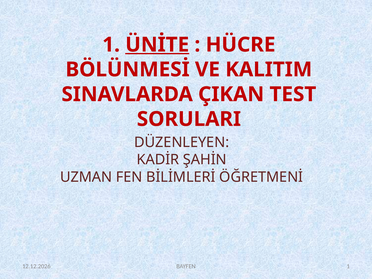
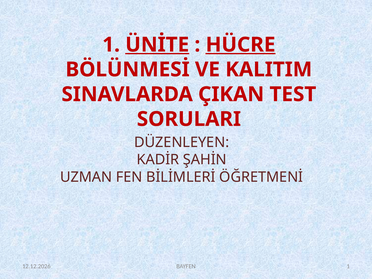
HÜCRE underline: none -> present (241, 45)
